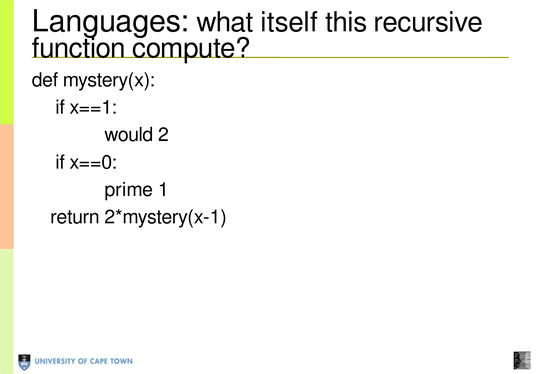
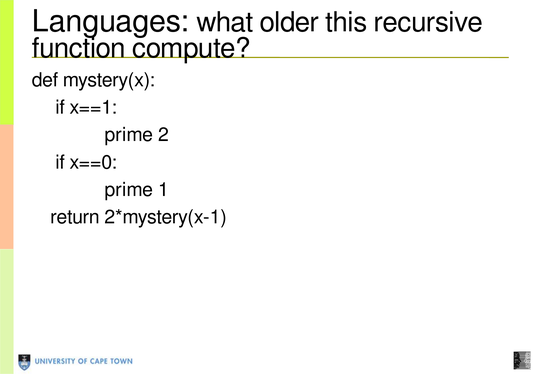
itself: itself -> older (289, 22)
would: would -> prime (129, 135)
